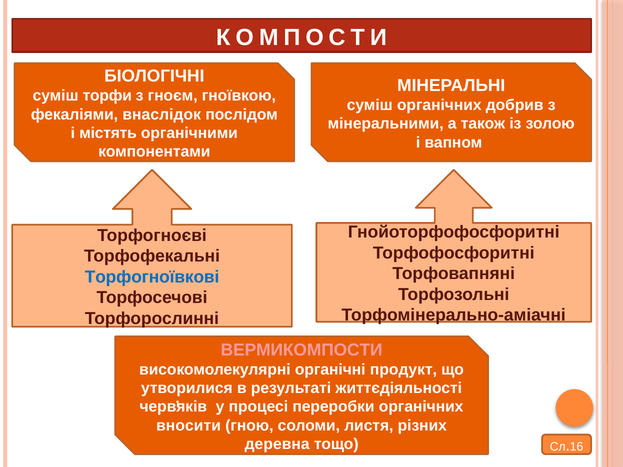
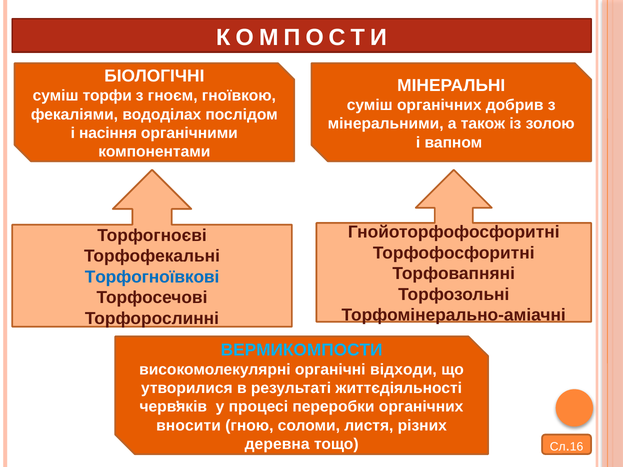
внаслідок: внаслідок -> вододілах (162, 114)
містять: містять -> насіння (108, 133)
ВЕРМИКОМПОСТИ colour: pink -> light blue (302, 350)
продукт: продукт -> відходи (403, 370)
